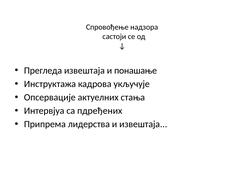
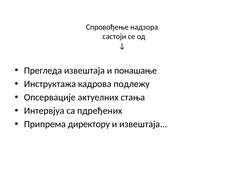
укључује: укључује -> подлежу (132, 84)
лидерства: лидерства -> директору (89, 124)
